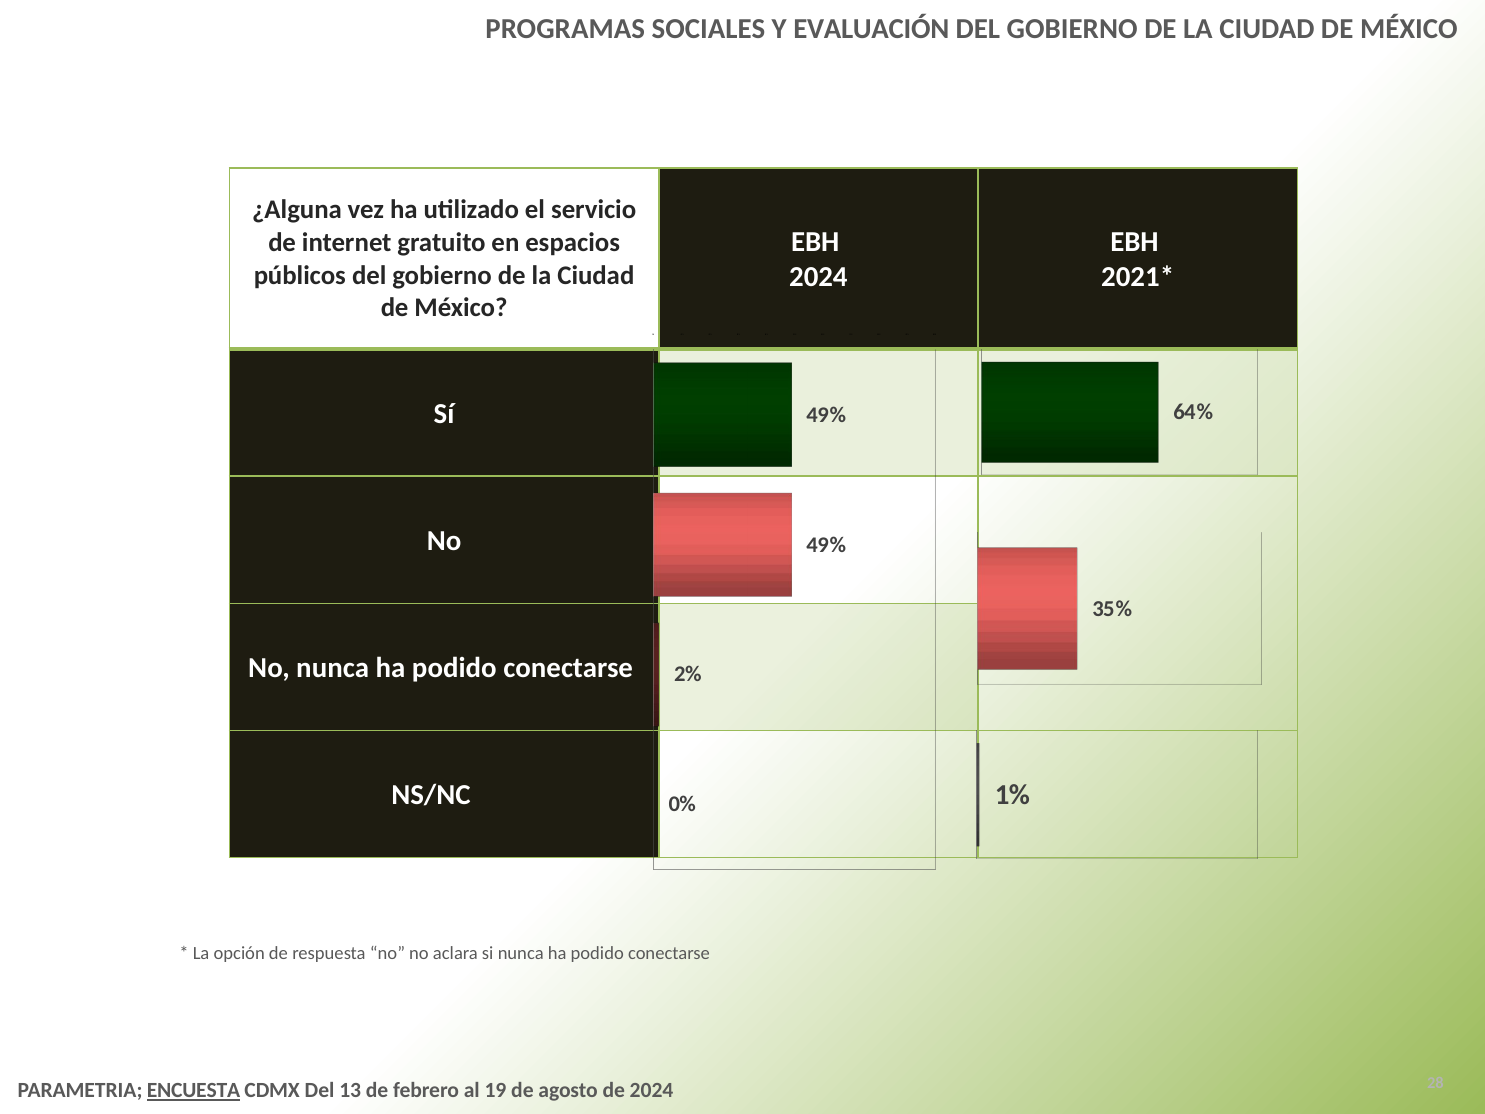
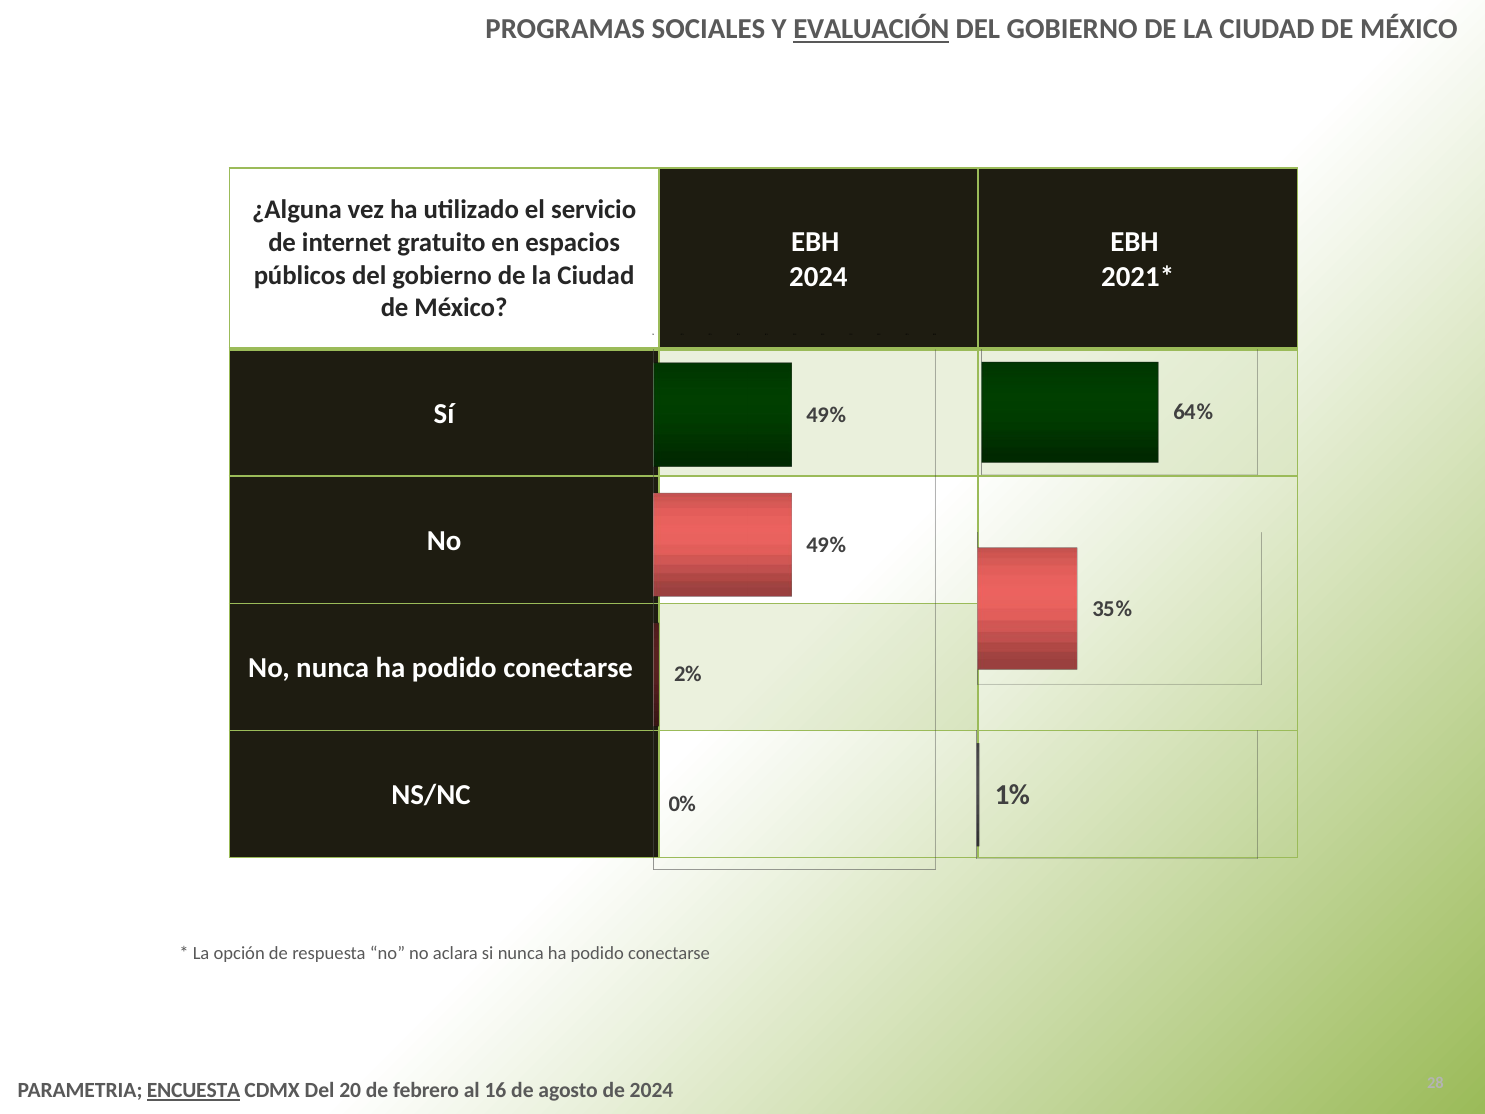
EVALUACIÓN underline: none -> present (871, 29)
13: 13 -> 20 (350, 1090)
19: 19 -> 16 (495, 1090)
